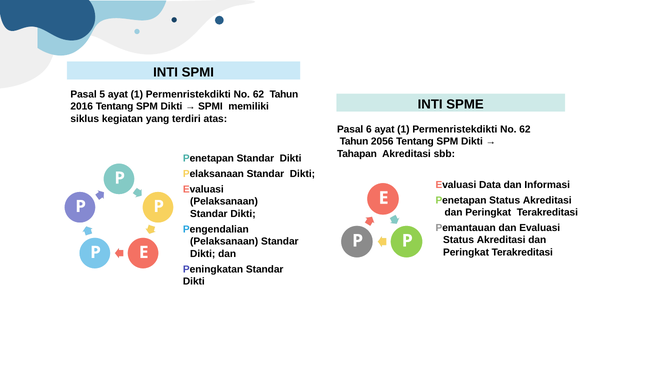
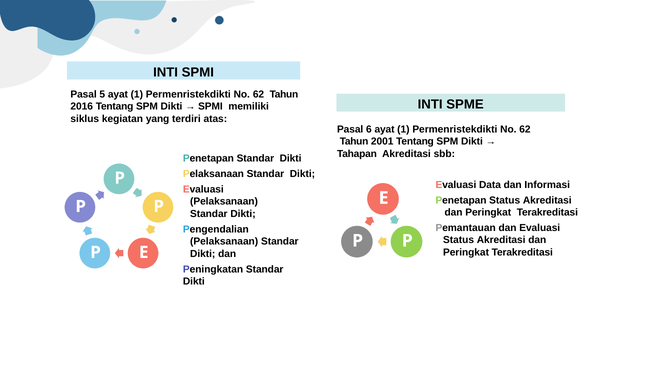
2056: 2056 -> 2001 (382, 142)
